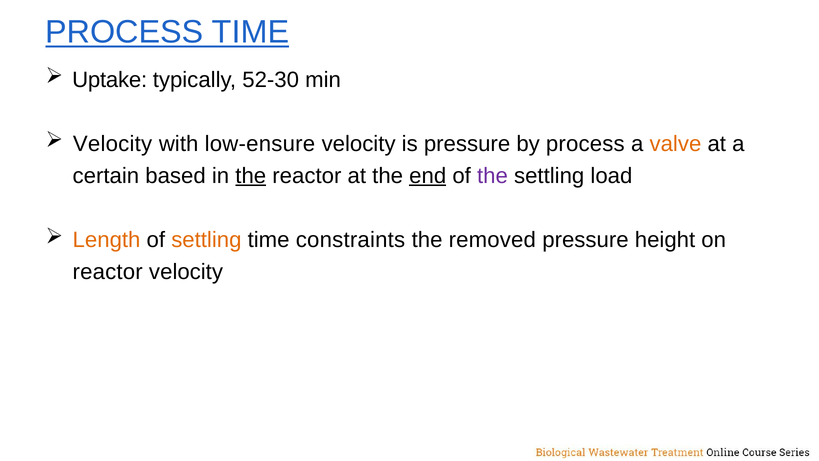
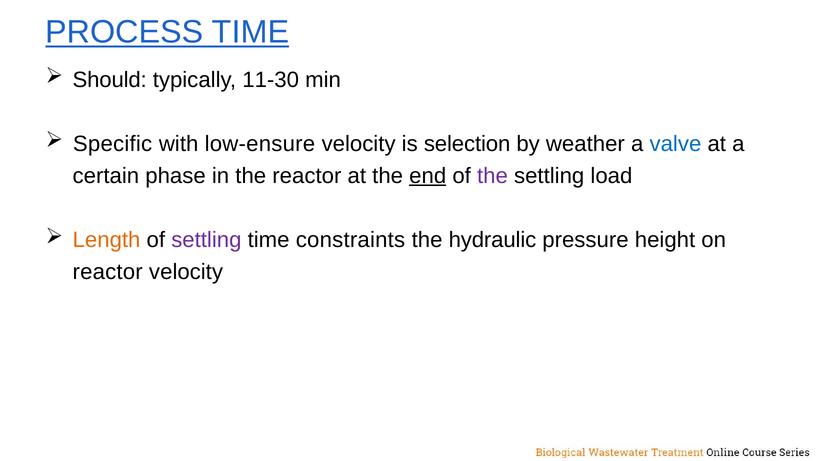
Uptake: Uptake -> Should (110, 80)
52-30: 52-30 -> 11-30 (271, 80)
Velocity: Velocity -> Specific (113, 144)
is pressure: pressure -> selection (467, 144)
by process: process -> weather (585, 144)
valve colour: orange -> blue (675, 144)
based: based -> phase (176, 176)
the underline: present -> none (251, 176)
settling colour: orange -> purple (206, 240)
removed: removed -> hydraulic (492, 240)
